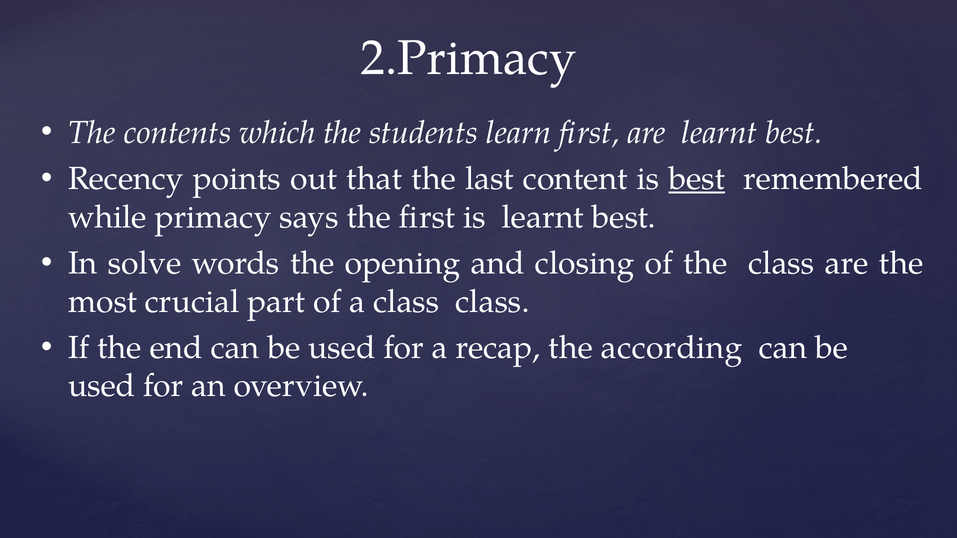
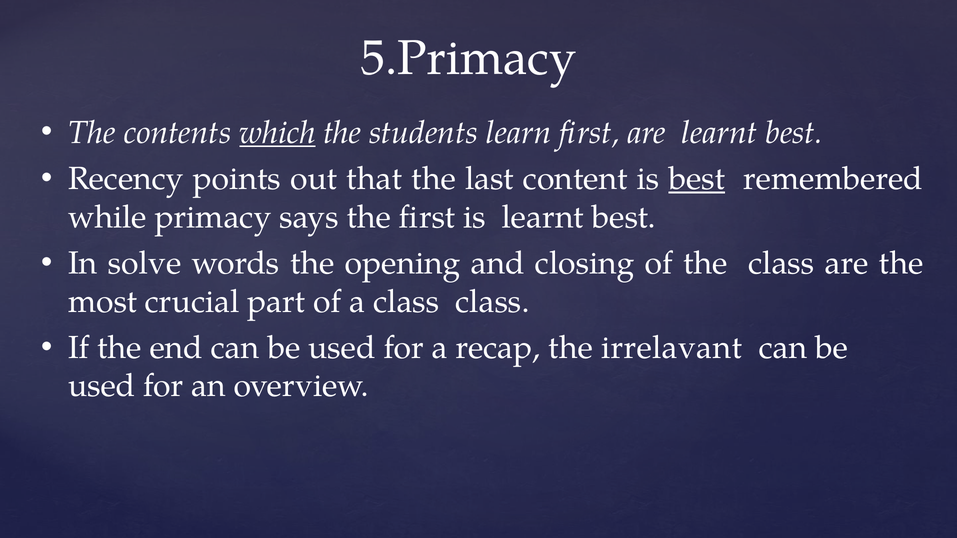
2.Primacy: 2.Primacy -> 5.Primacy (469, 58)
which underline: none -> present (277, 133)
according: according -> irrelavant (672, 348)
